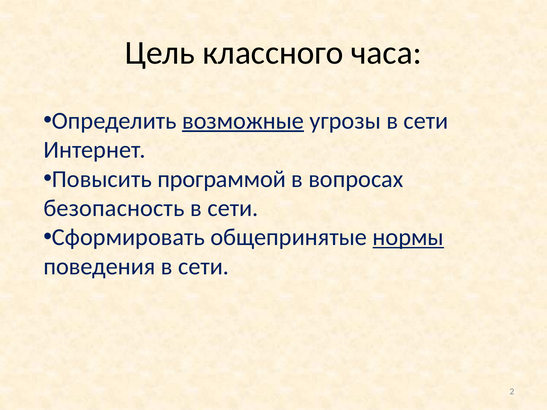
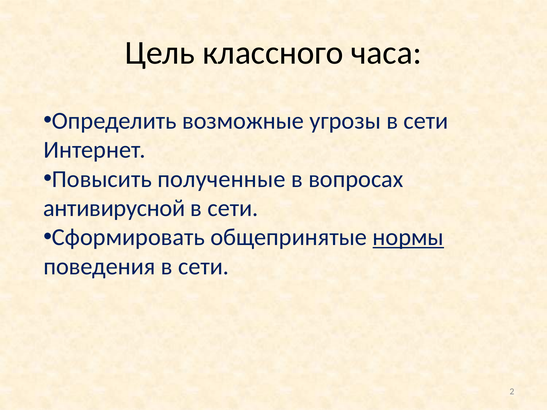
возможные underline: present -> none (243, 121)
программой: программой -> полученные (221, 179)
безопасность: безопасность -> антивирусной (114, 208)
